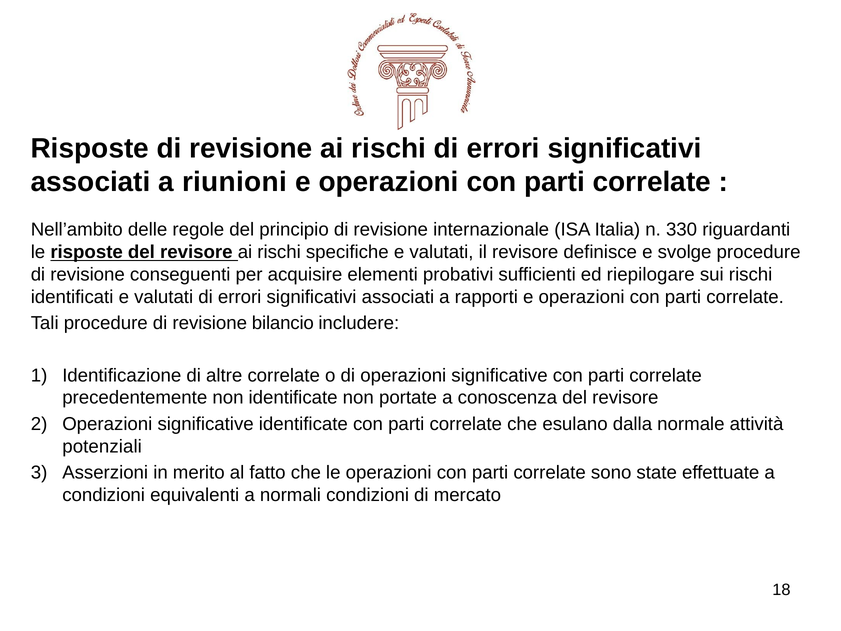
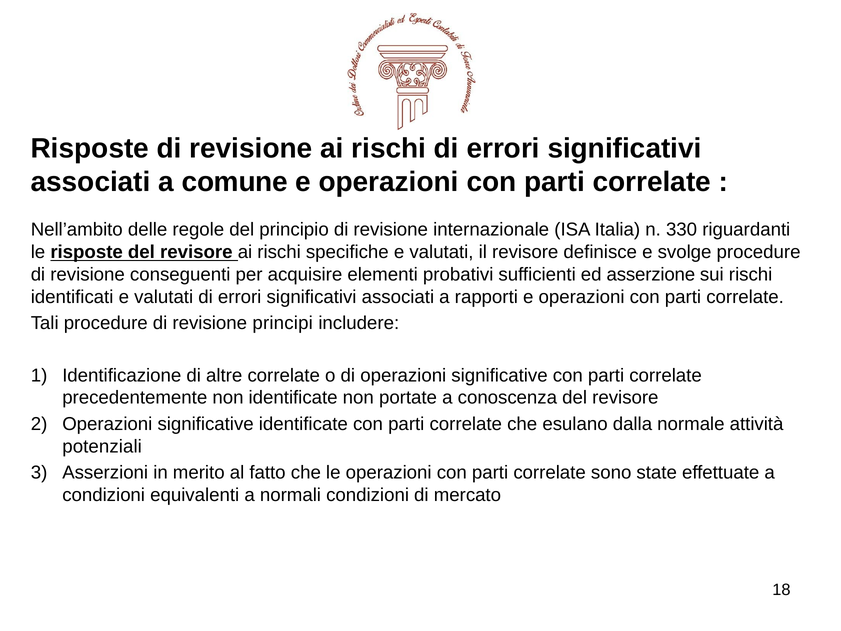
riunioni: riunioni -> comune (235, 182)
riepilogare: riepilogare -> asserzione (651, 274)
bilancio: bilancio -> principi (283, 323)
